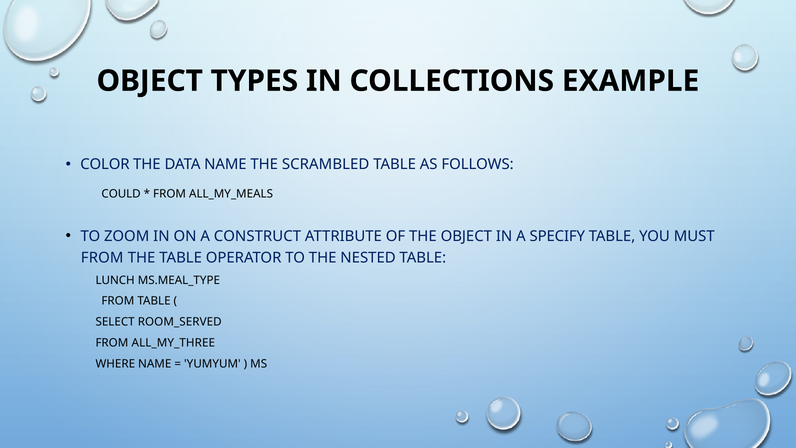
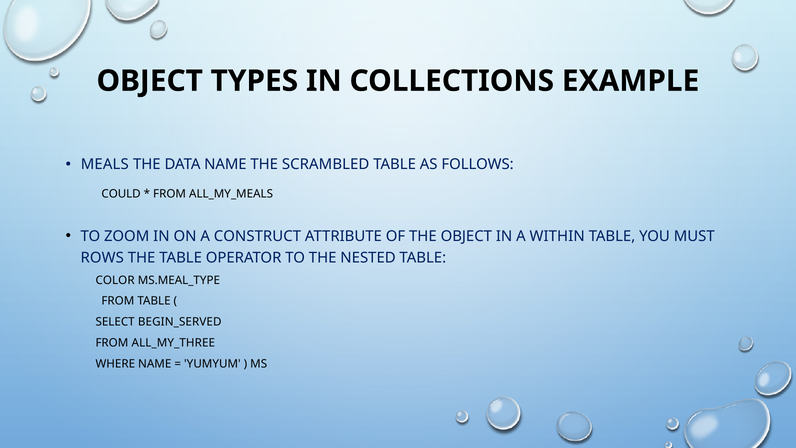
COLOR: COLOR -> MEALS (105, 164)
SPECIFY: SPECIFY -> WITHIN (557, 236)
FROM: FROM -> ROWS (102, 257)
LUNCH: LUNCH -> COLOR (115, 280)
ROOM_SERVED: ROOM_SERVED -> BEGIN_SERVED (180, 322)
